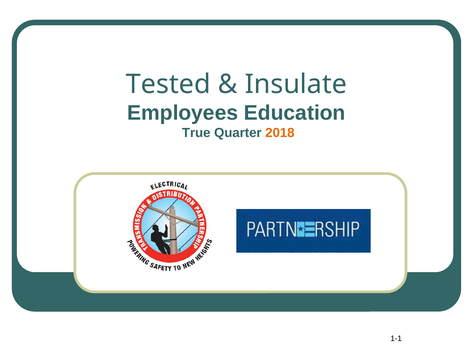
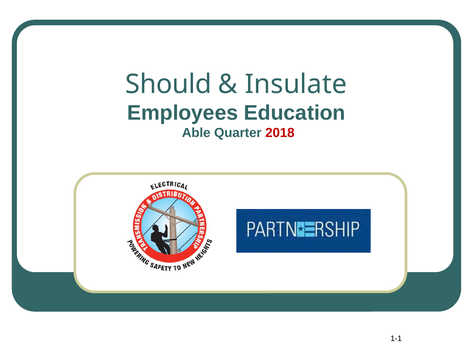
Tested: Tested -> Should (168, 84)
True: True -> Able (196, 133)
2018 colour: orange -> red (280, 133)
